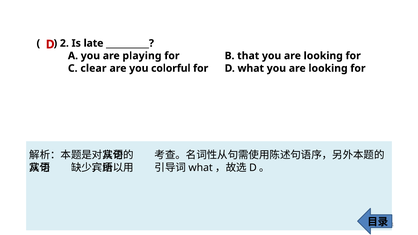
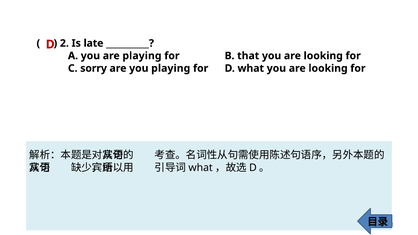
clear: clear -> sorry (94, 68)
you colorful: colorful -> playing (171, 68)
